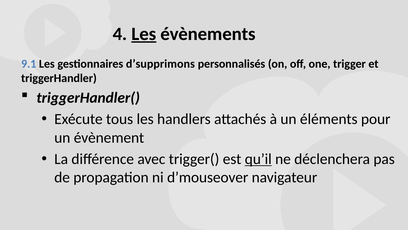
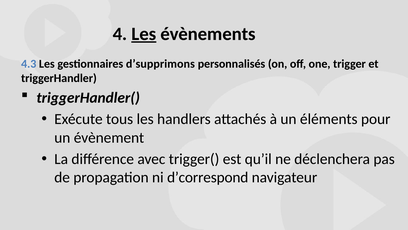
9.1: 9.1 -> 4.3 (29, 64)
qu’il underline: present -> none (258, 159)
d’mouseover: d’mouseover -> d’correspond (208, 177)
